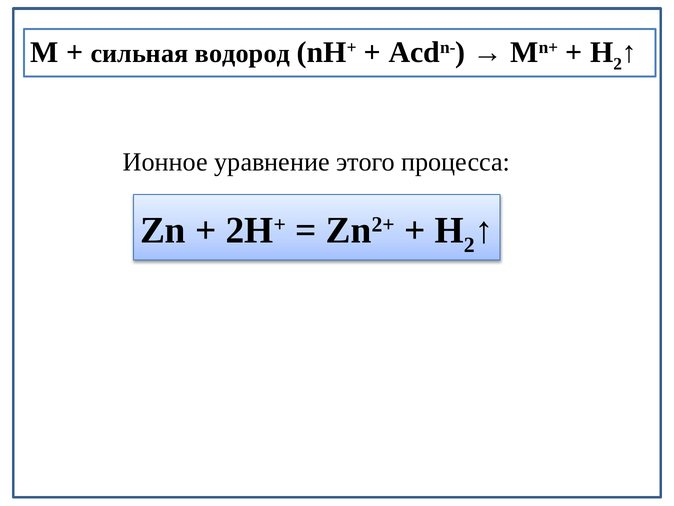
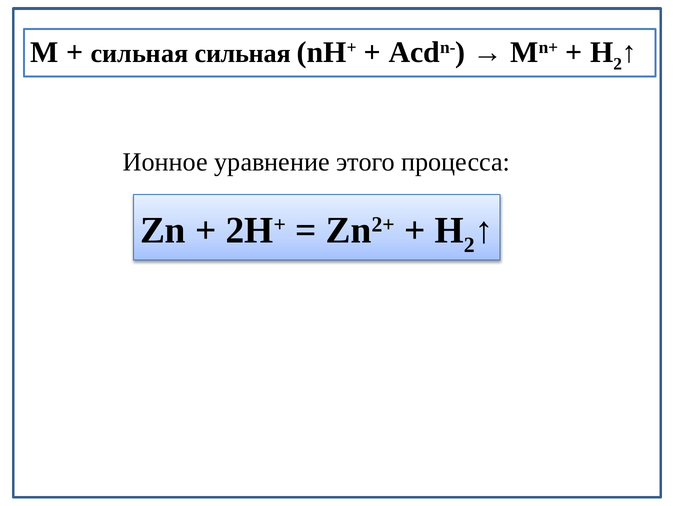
сильная водород: водород -> сильная (243, 54)
